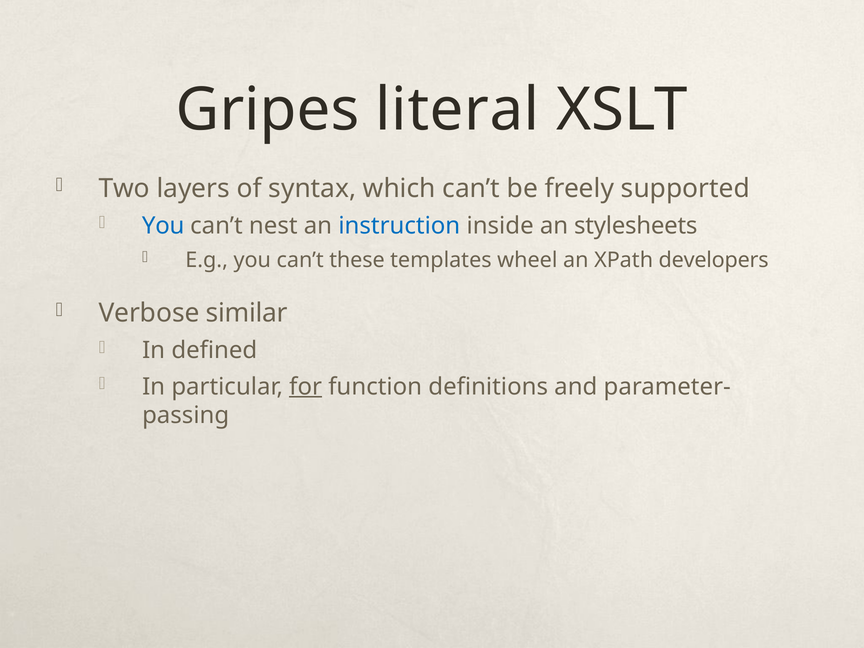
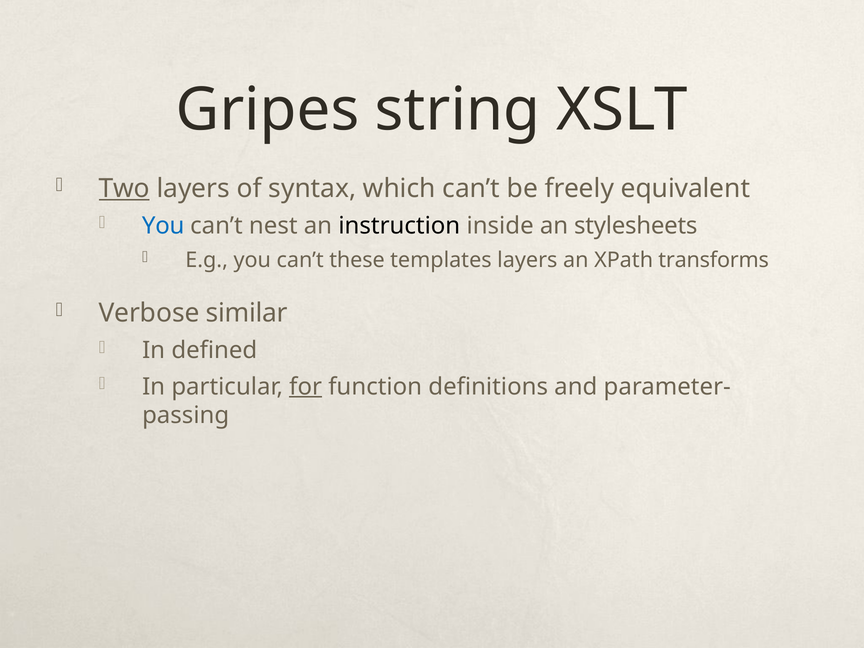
literal: literal -> string (458, 110)
Two underline: none -> present (124, 188)
supported: supported -> equivalent (685, 188)
instruction colour: blue -> black (399, 226)
templates wheel: wheel -> layers (527, 260)
developers: developers -> transforms (714, 260)
